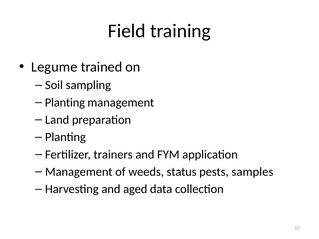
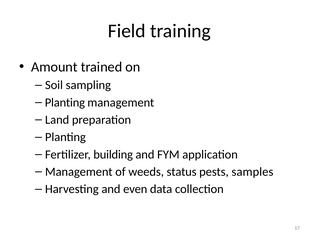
Legume: Legume -> Amount (54, 67)
trainers: trainers -> building (113, 155)
aged: aged -> even (135, 189)
